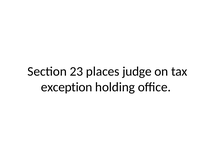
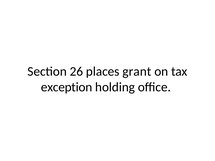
23: 23 -> 26 (76, 72)
judge: judge -> grant (137, 72)
